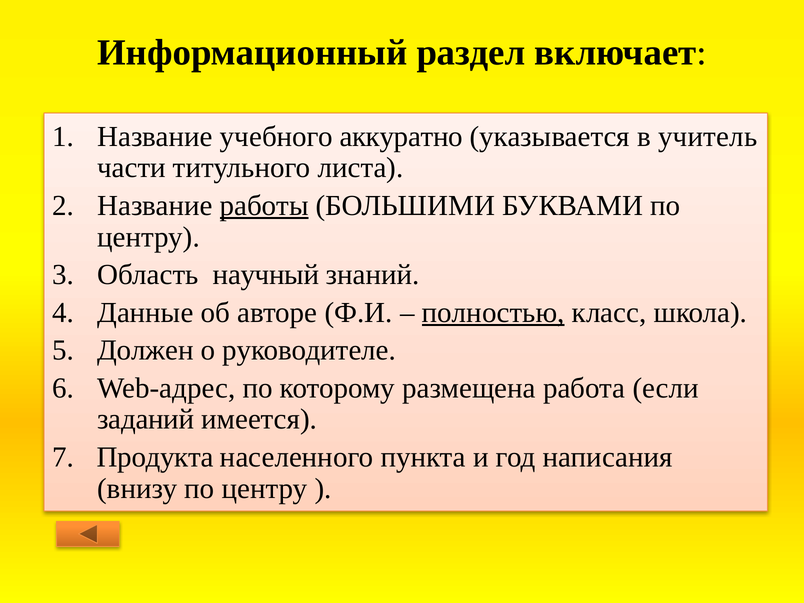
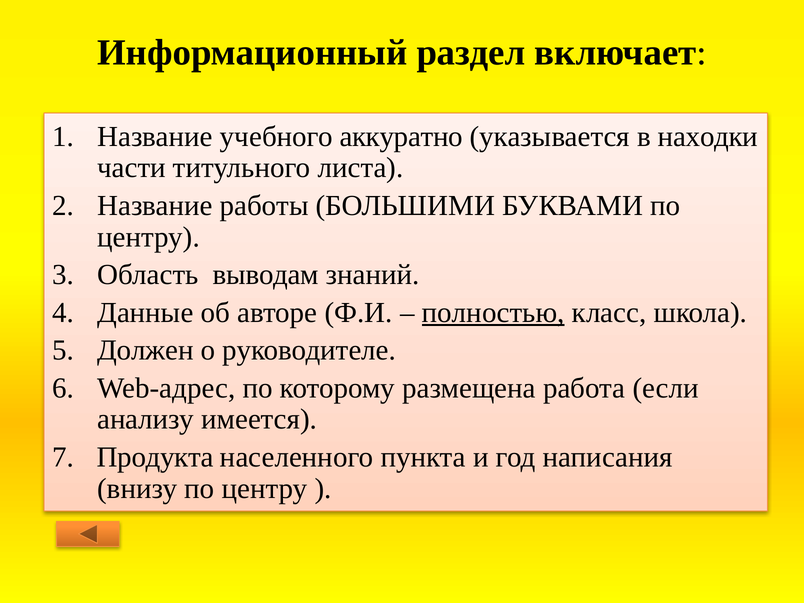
учитель: учитель -> находки (708, 137)
работы underline: present -> none (264, 206)
научный: научный -> выводам (266, 275)
заданий: заданий -> анализу (146, 419)
